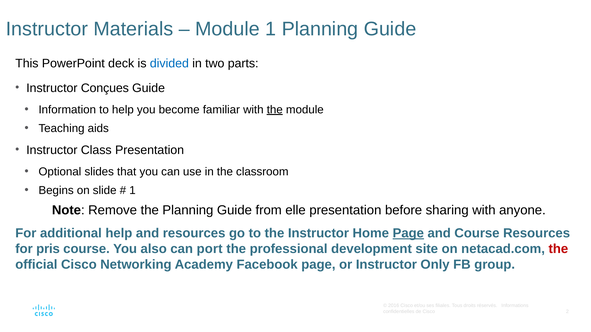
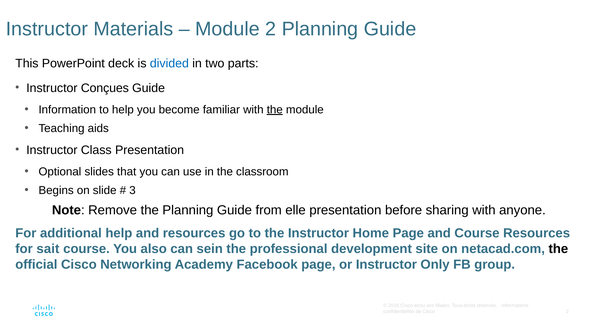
Module 1: 1 -> 2 (271, 29)
1: 1 -> 3 (132, 191)
Page underline: present -> none (408, 234)
pris: pris -> sait (48, 249)
port: port -> sein (210, 249)
the colour: red -> black (558, 249)
